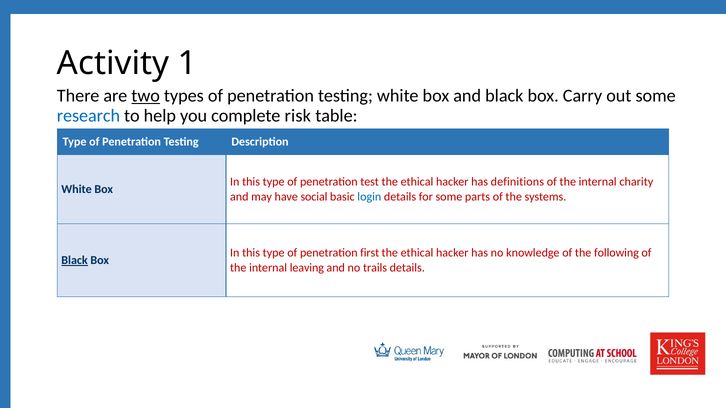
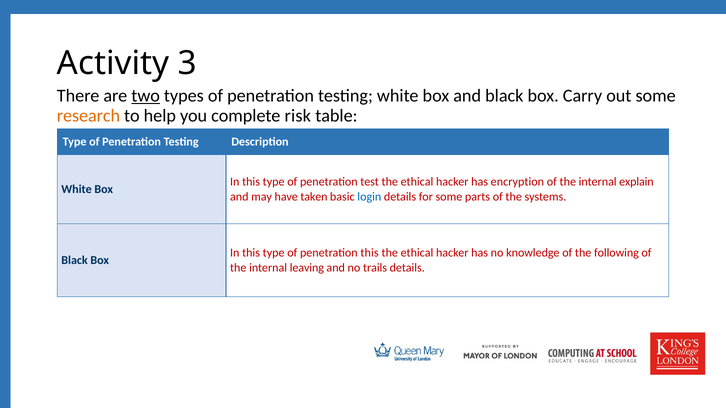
1: 1 -> 3 (187, 63)
research colour: blue -> orange (88, 116)
definitions: definitions -> encryption (517, 182)
charity: charity -> explain (636, 182)
social: social -> taken (314, 197)
penetration first: first -> this (370, 253)
Black underline: present -> none (75, 261)
